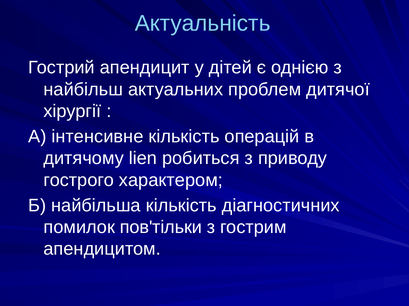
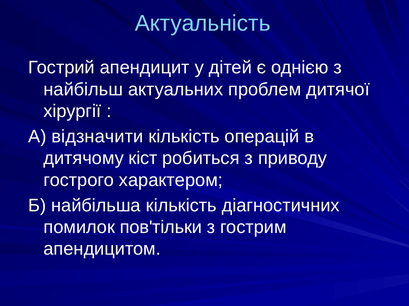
інтенсивне: інтенсивне -> відзначити (97, 137)
lien: lien -> кіст (143, 159)
